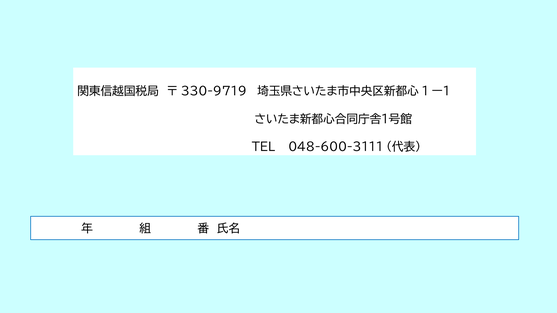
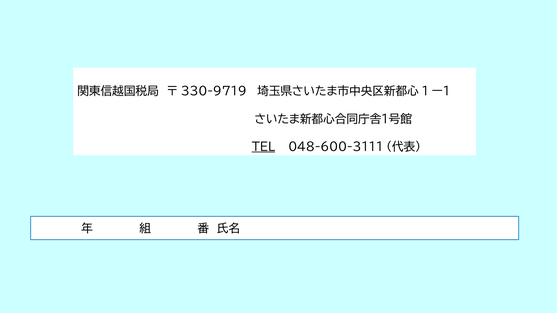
TEL underline: none -> present (263, 147)
